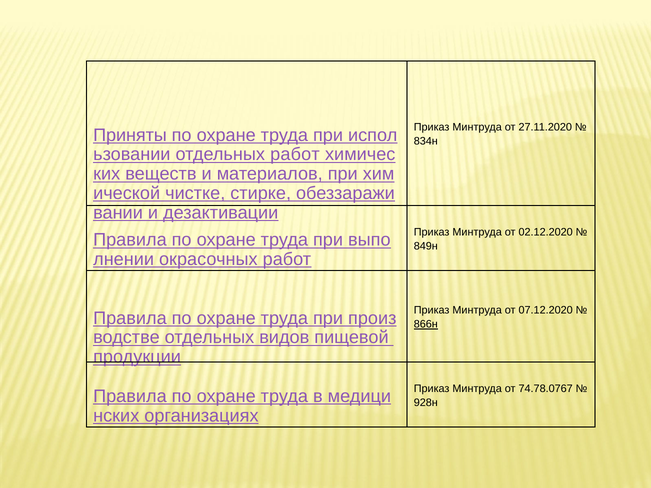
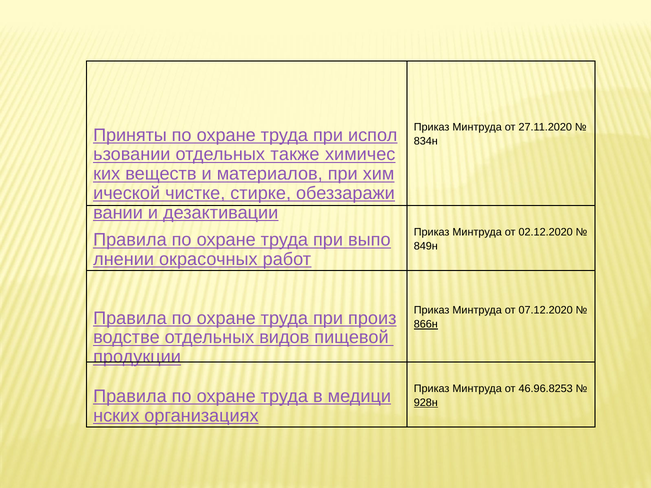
отдельных работ: работ -> также (295, 155)
74.78.0767: 74.78.0767 -> 46.96.8253 (546, 389)
928н underline: none -> present (426, 403)
